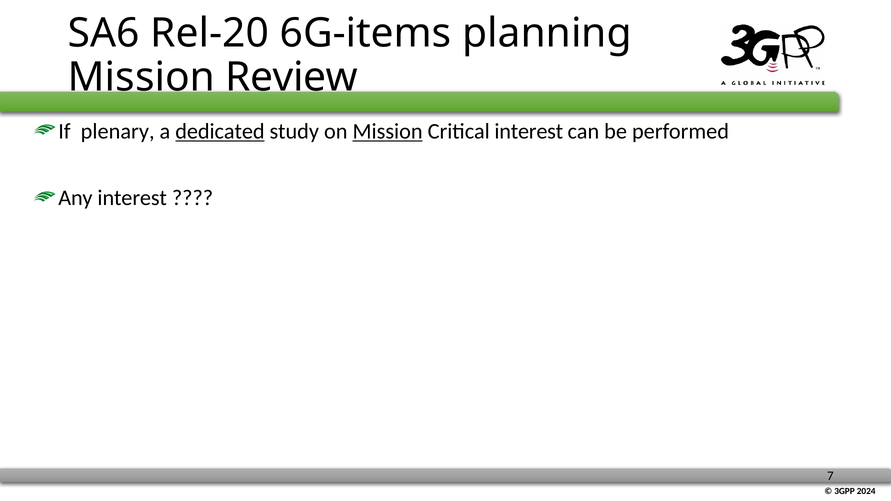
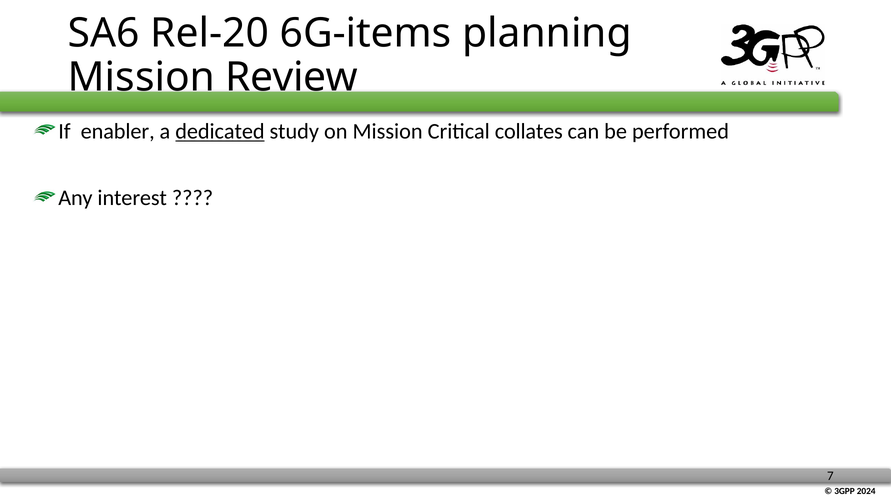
plenary: plenary -> enabler (118, 131)
Mission underline: present -> none (388, 131)
Critical interest: interest -> collates (529, 131)
